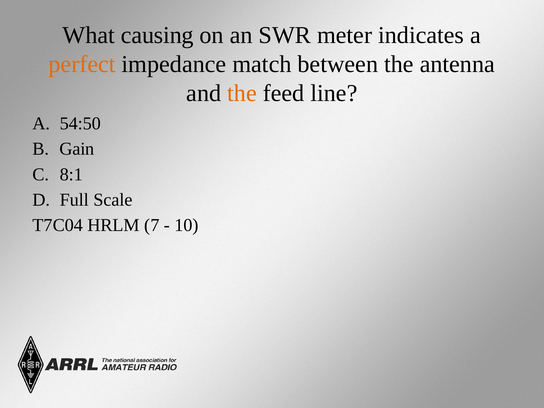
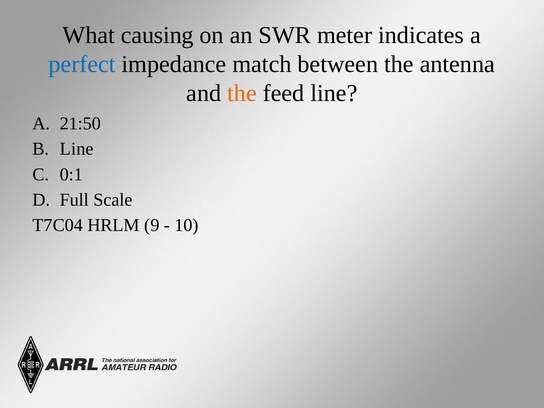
perfect colour: orange -> blue (82, 64)
54:50: 54:50 -> 21:50 (80, 124)
Gain: Gain -> Line (77, 149)
8:1: 8:1 -> 0:1 (71, 174)
7: 7 -> 9 (152, 225)
